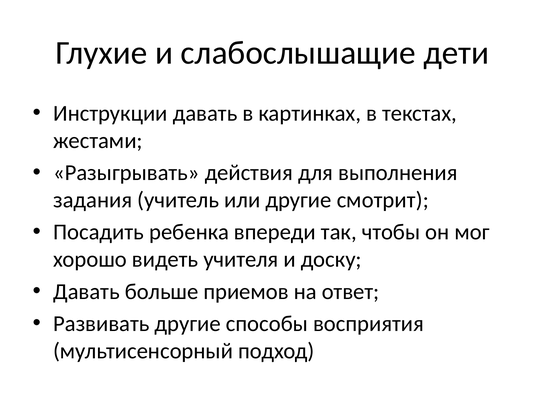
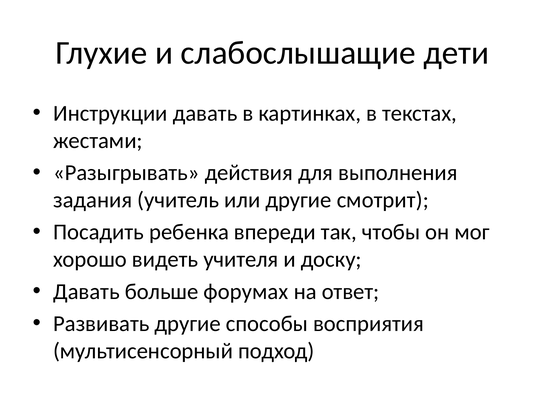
приемов: приемов -> форумах (246, 291)
